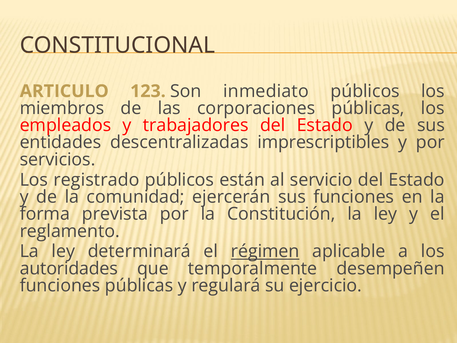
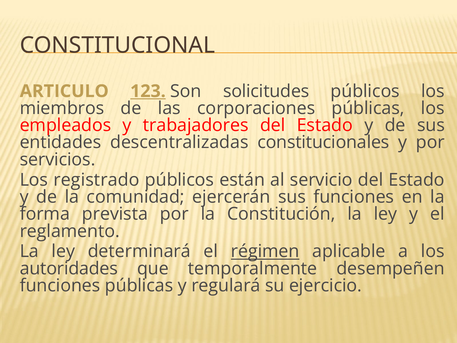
123 underline: none -> present (148, 91)
inmediato: inmediato -> solicitudes (266, 91)
imprescriptibles: imprescriptibles -> constitucionales (323, 142)
